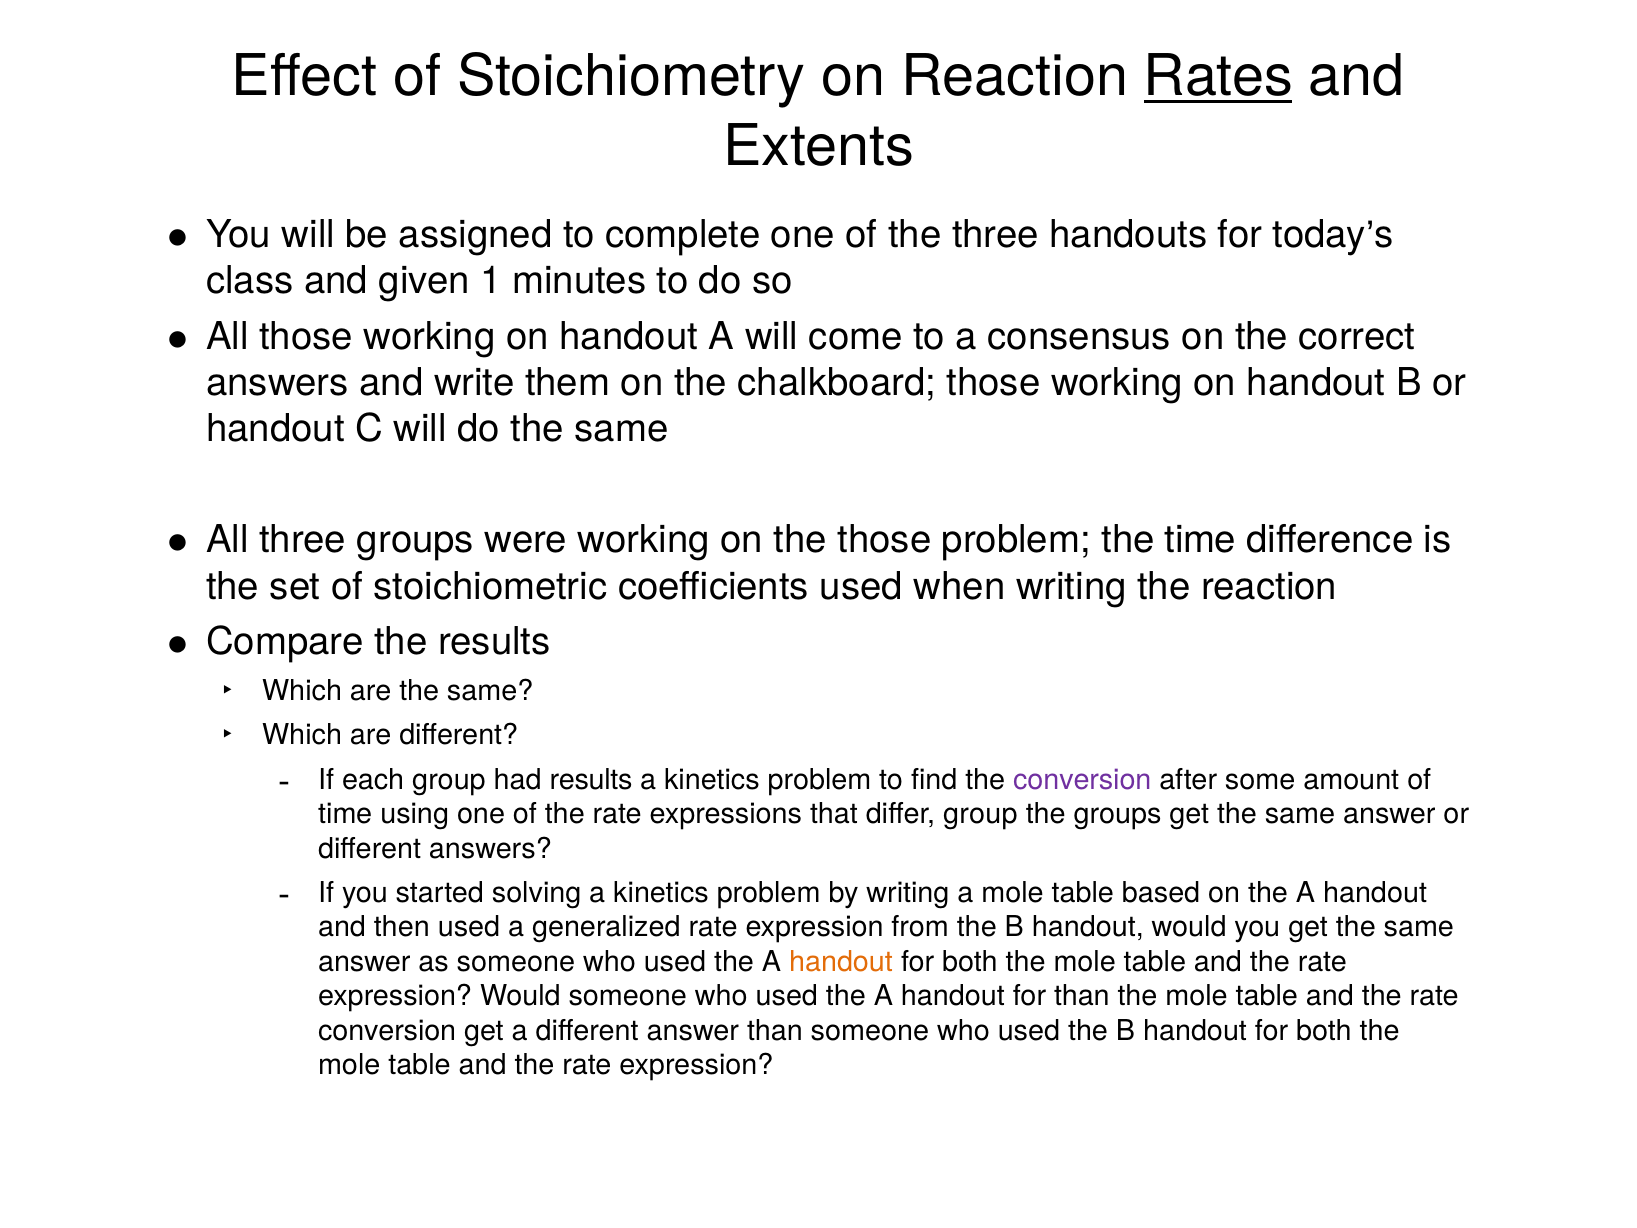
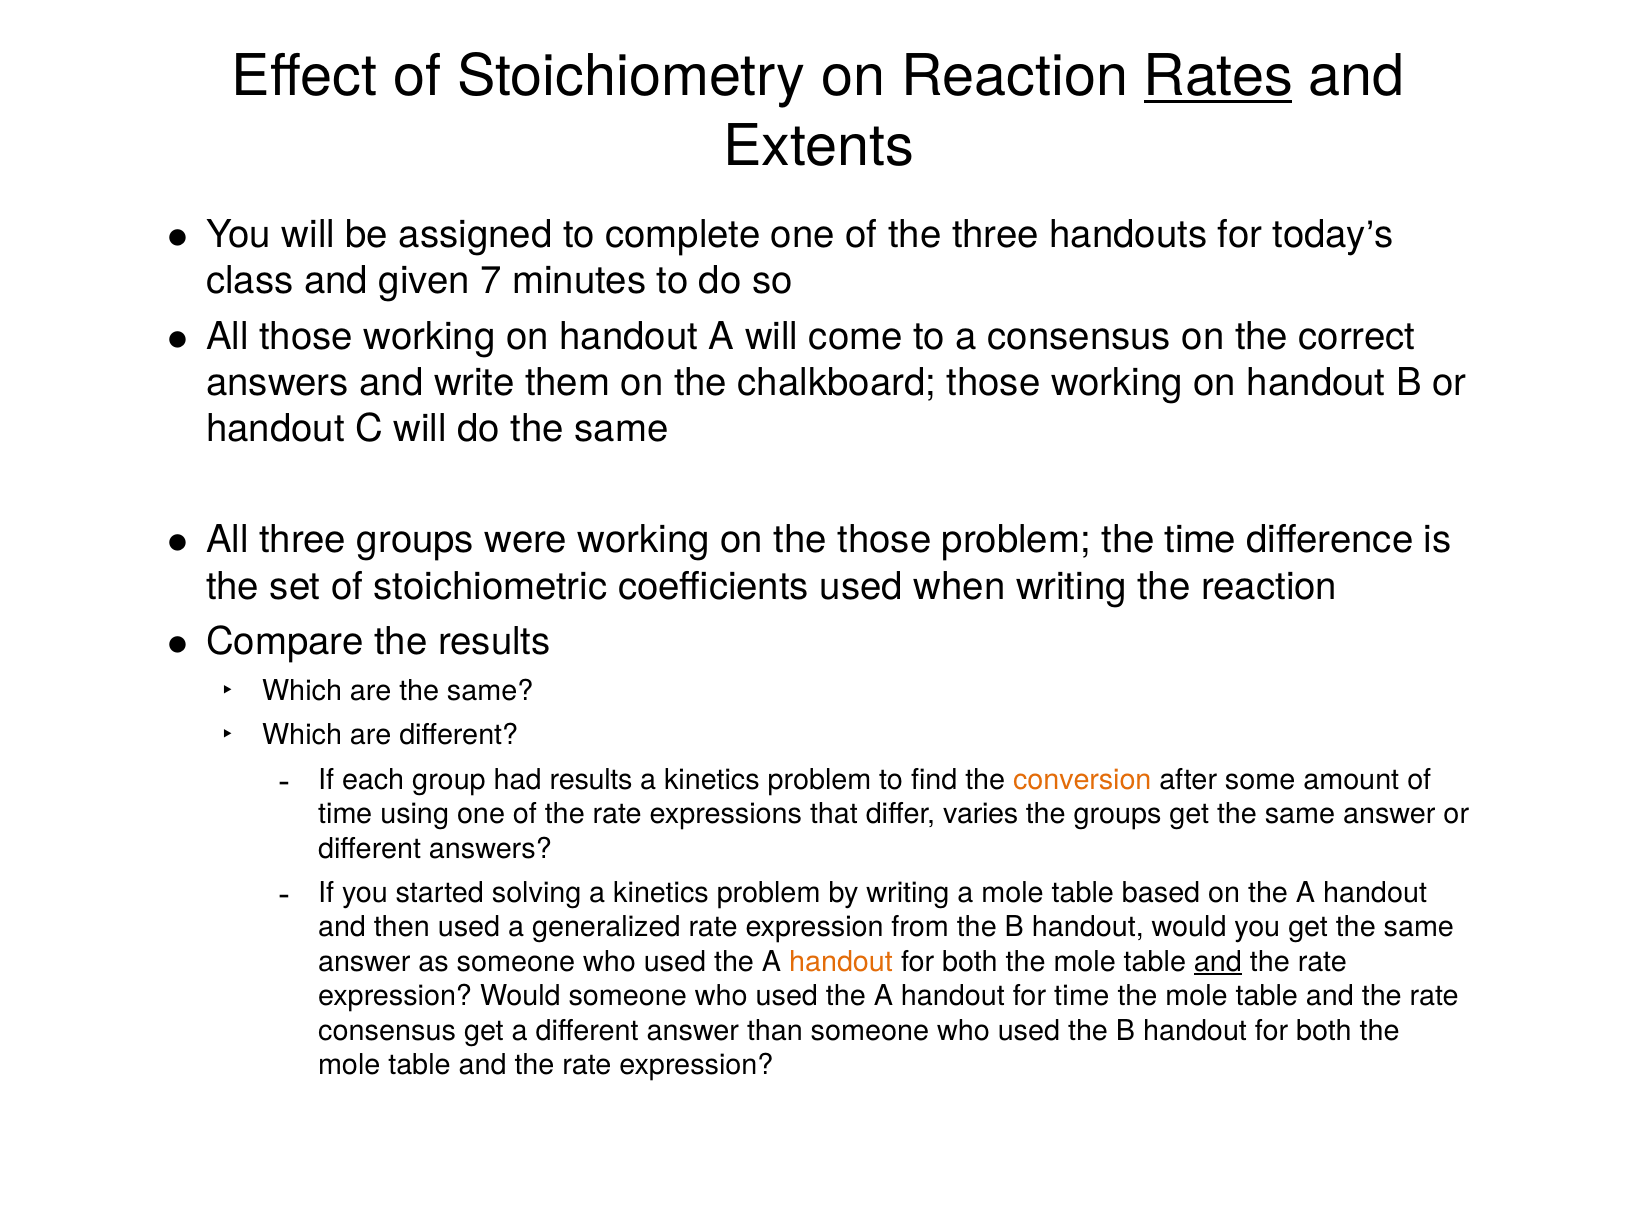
1: 1 -> 7 (491, 281)
conversion colour: purple -> orange (1082, 779)
differ group: group -> varies (981, 814)
and underline: none -> present (1218, 962)
for than: than -> time (1082, 996)
conversion: conversion -> consensus (387, 1031)
